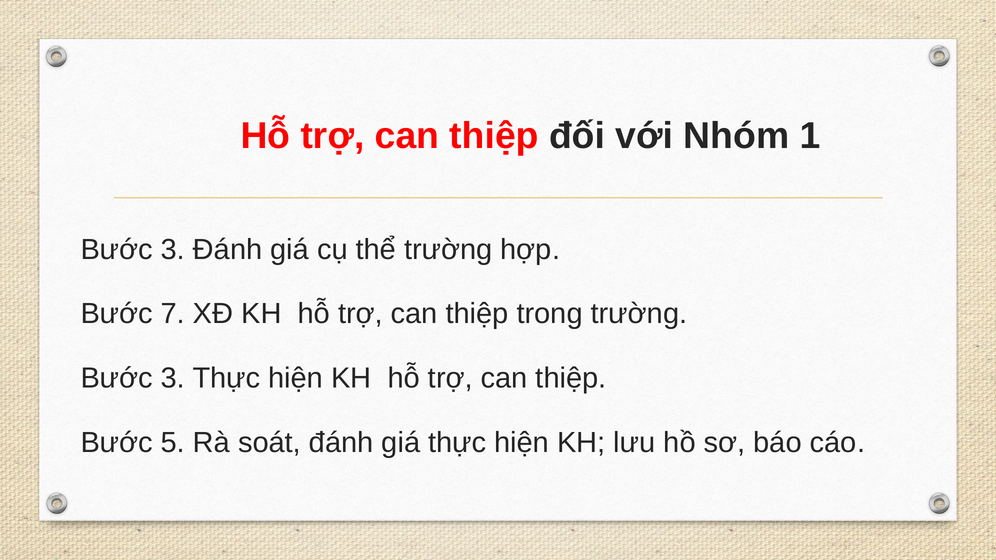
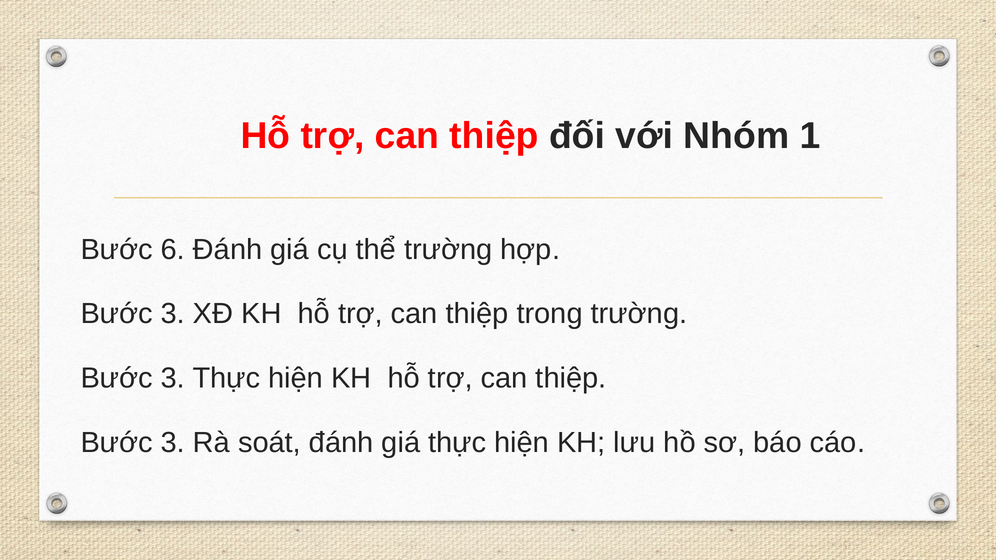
3: 3 -> 6 (173, 250)
7: 7 -> 3 (173, 314)
5: 5 -> 3 (173, 443)
